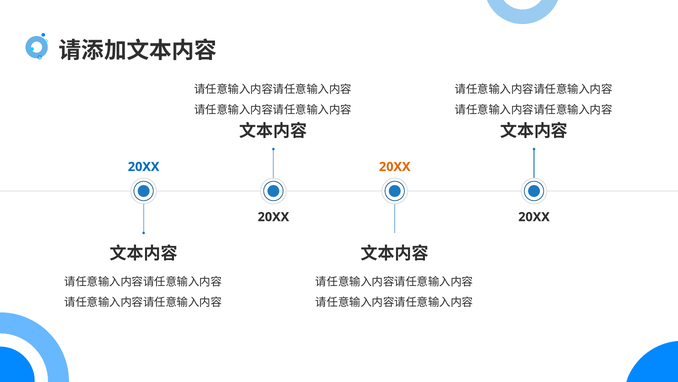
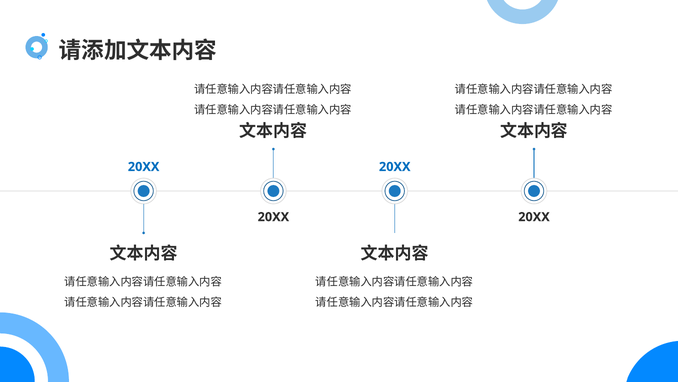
20XX colour: orange -> blue (395, 167)
